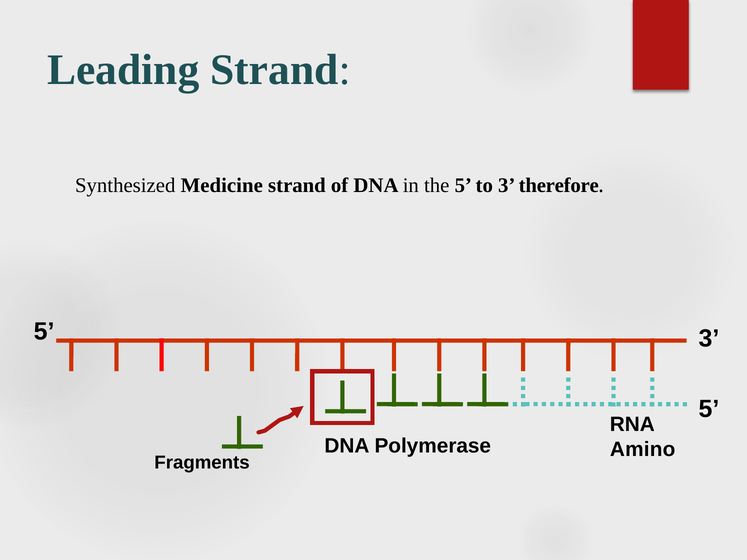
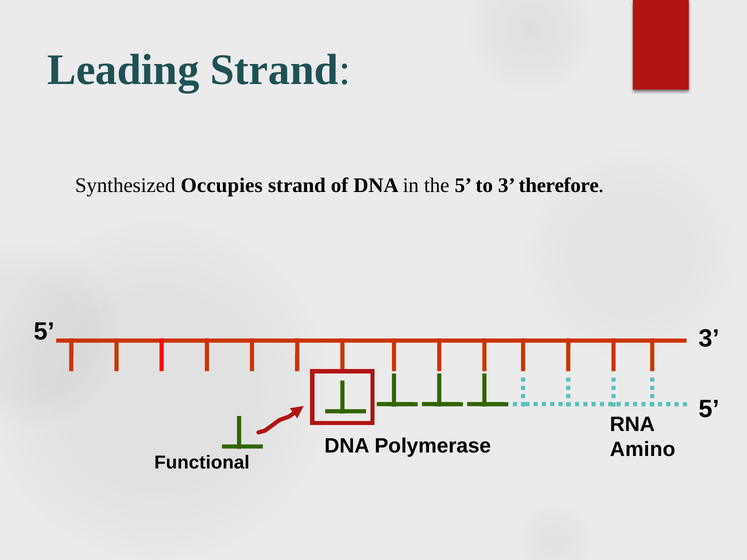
Medicine: Medicine -> Occupies (222, 185)
Fragments: Fragments -> Functional (202, 463)
